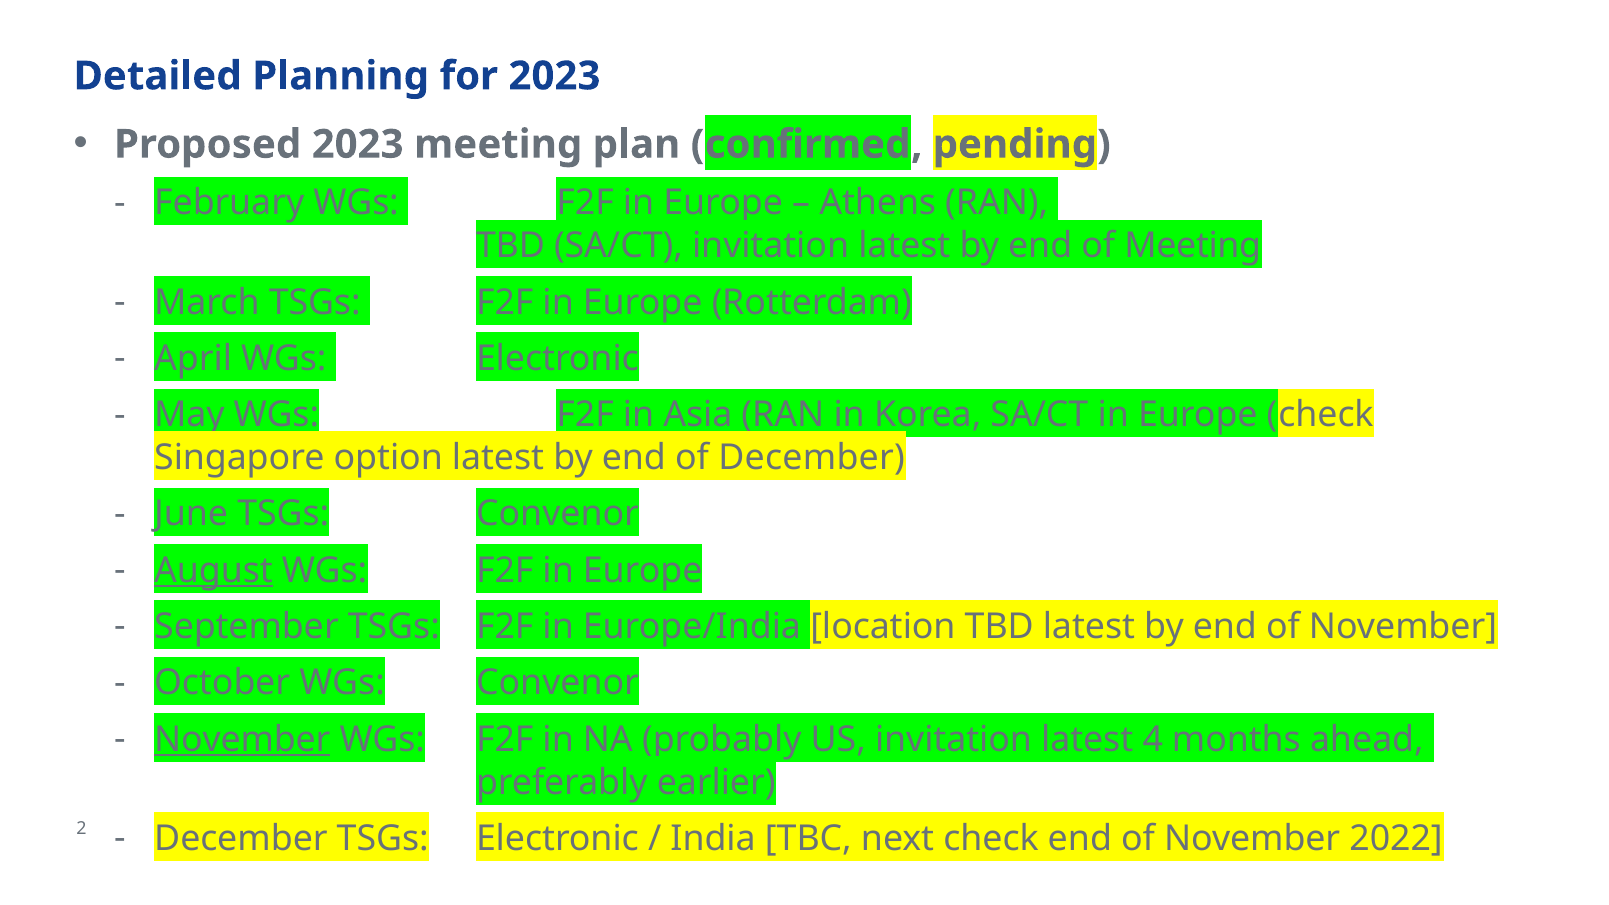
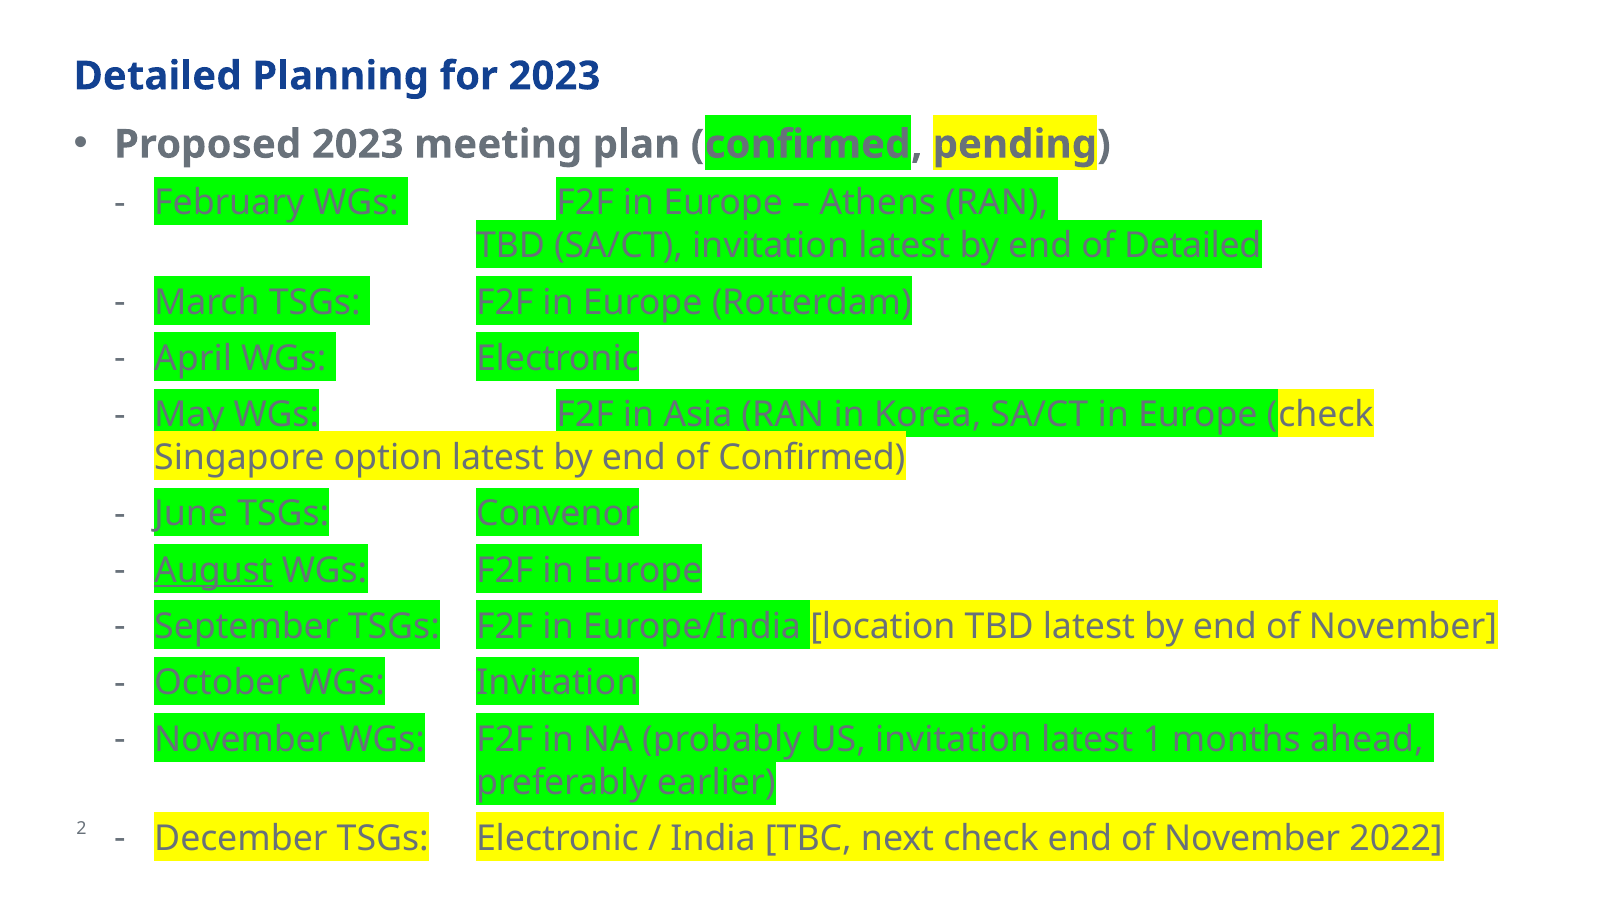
of Meeting: Meeting -> Detailed (1193, 246)
of December: December -> Confirmed (812, 458)
WGs Convenor: Convenor -> Invitation (557, 683)
November underline: present -> none (242, 739)
4: 4 -> 1 (1153, 739)
